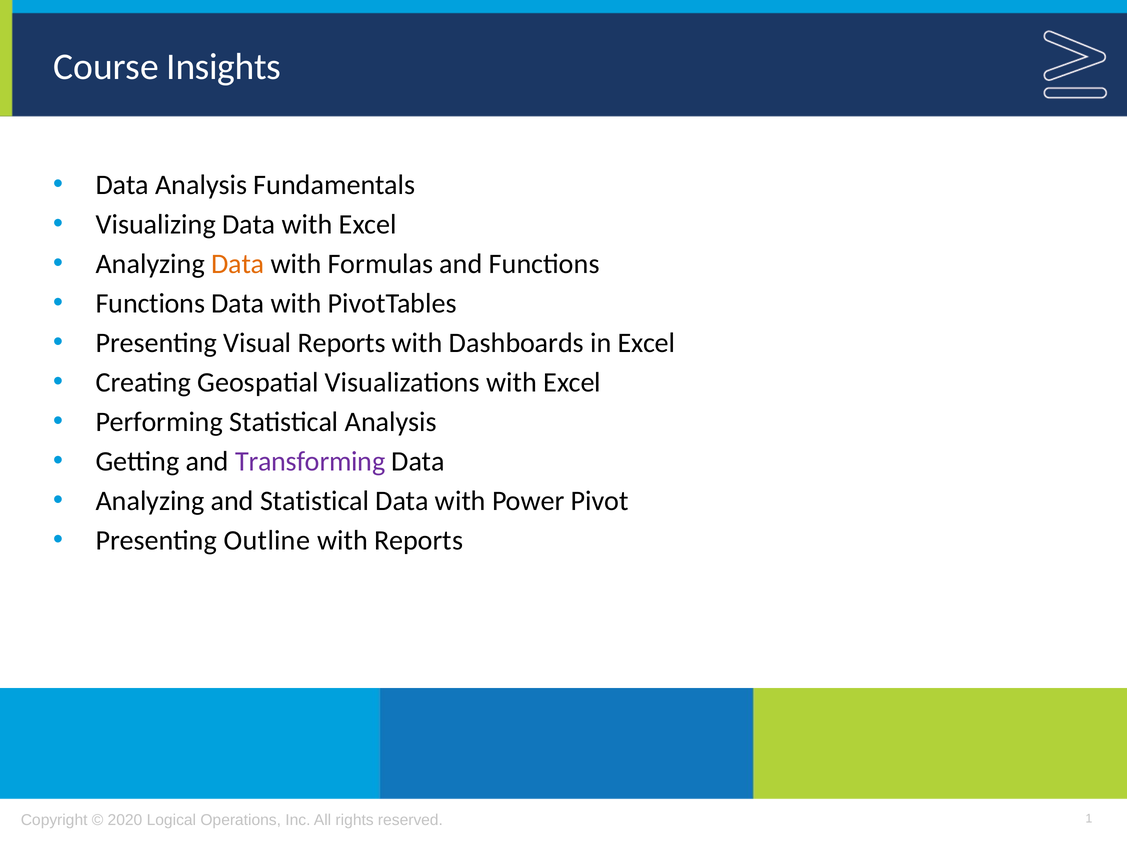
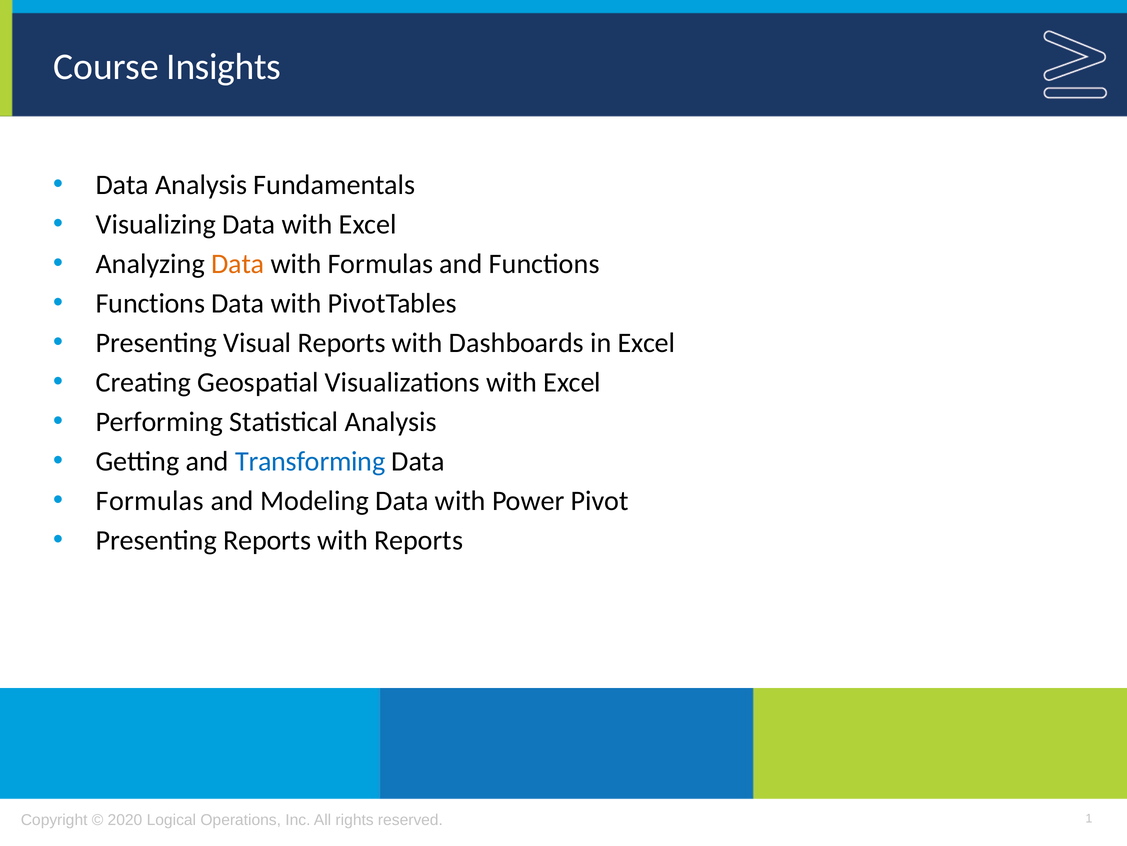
Transforming colour: purple -> blue (310, 461)
Analyzing: Analyzing -> Formulas (150, 501)
and Statistical: Statistical -> Modeling (315, 501)
Presenting Outline: Outline -> Reports (267, 540)
